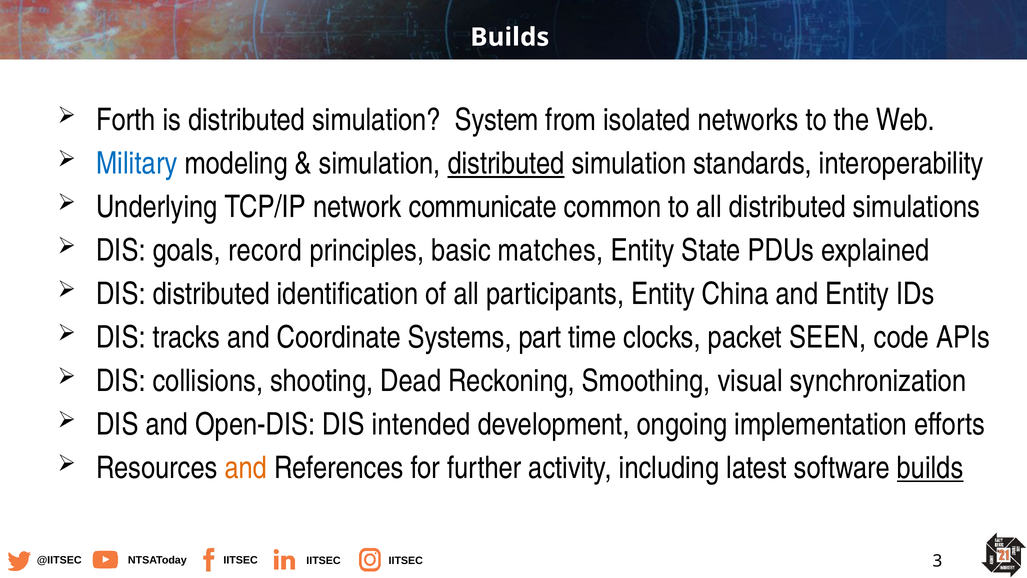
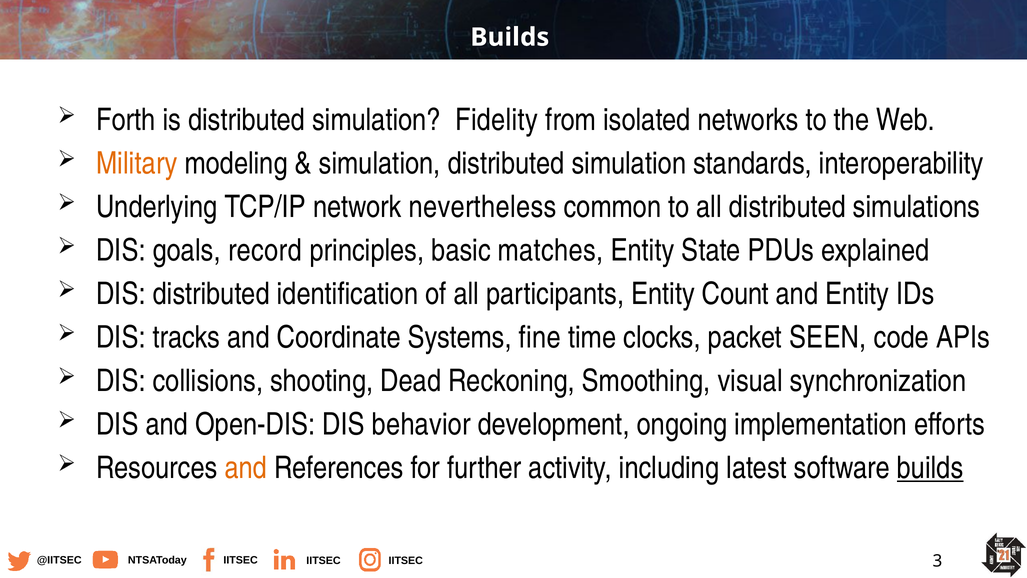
System: System -> Fidelity (497, 120)
Military colour: blue -> orange (137, 164)
distributed underline: present -> none (506, 164)
communicate: communicate -> nevertheless (482, 207)
China: China -> Count (736, 294)
part: part -> fine (540, 337)
intended: intended -> behavior (421, 424)
